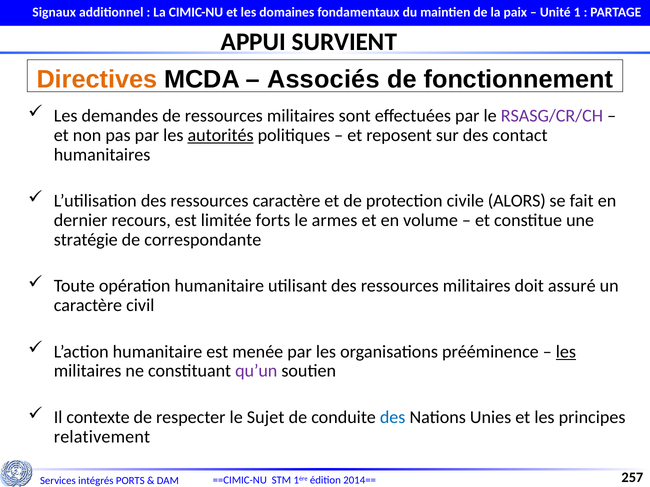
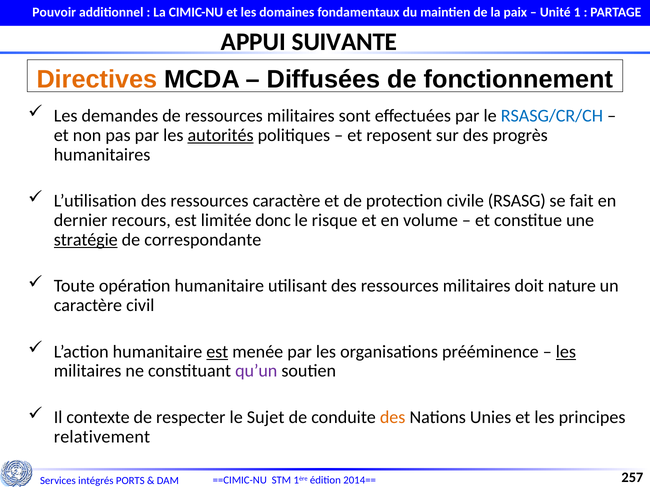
Signaux: Signaux -> Pouvoir (54, 12)
SURVIENT: SURVIENT -> SUIVANTE (344, 42)
Associés: Associés -> Diffusées (324, 80)
RSASG/CR/CH colour: purple -> blue (552, 116)
contact: contact -> progrès (520, 135)
ALORS: ALORS -> RSASG (517, 201)
forts: forts -> donc (273, 220)
armes: armes -> risque (335, 220)
stratégie underline: none -> present (86, 240)
assuré: assuré -> nature (572, 286)
est underline: none -> present (217, 352)
des colour: blue -> orange (393, 418)
